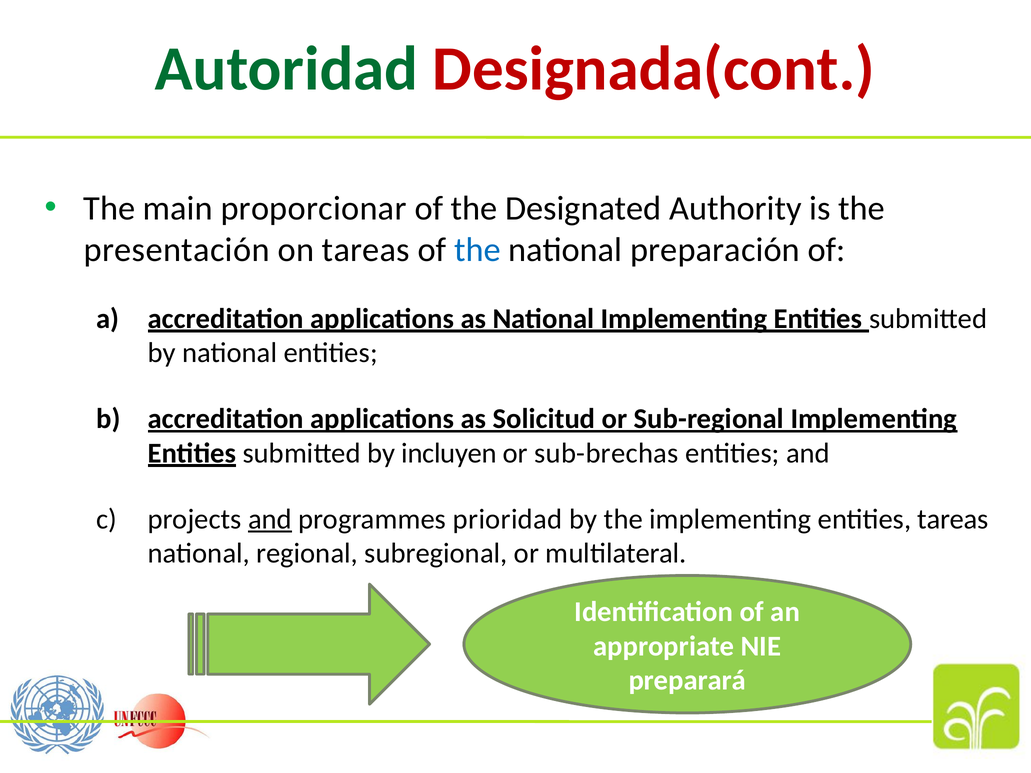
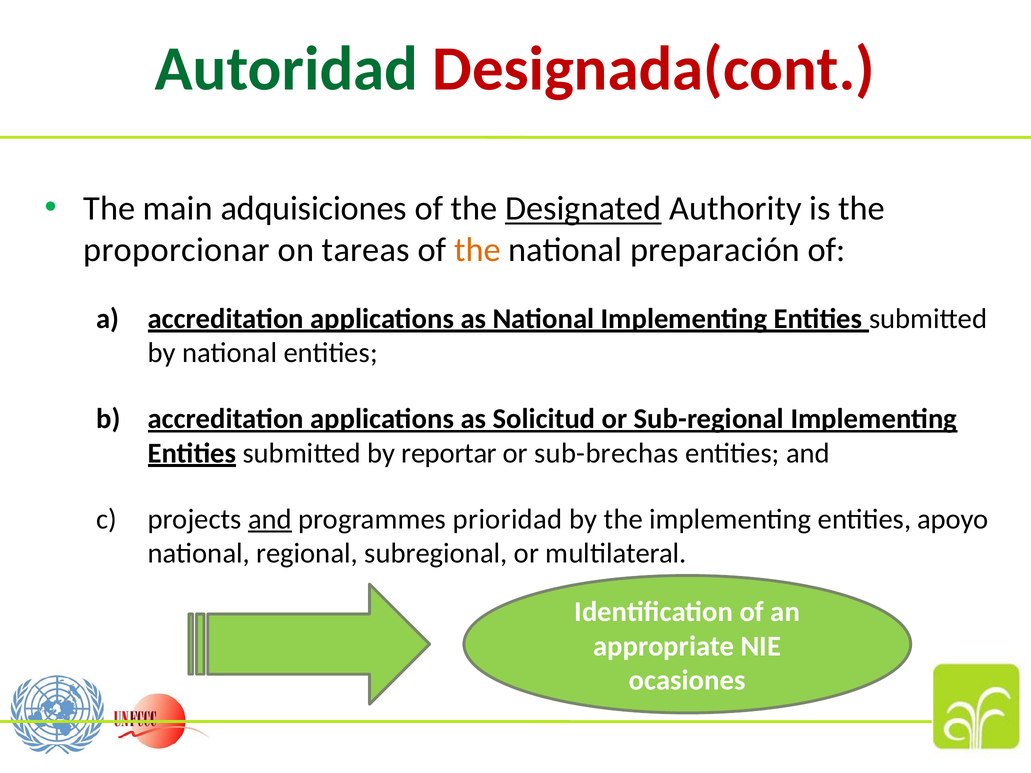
proporcionar: proporcionar -> adquisiciones (314, 209)
Designated underline: none -> present (583, 209)
presentación: presentación -> proporcionar (177, 250)
the colour: blue -> orange (477, 250)
incluyen: incluyen -> reportar (449, 453)
entities tareas: tareas -> apoyo (953, 519)
preparará: preparará -> ocasiones (687, 681)
